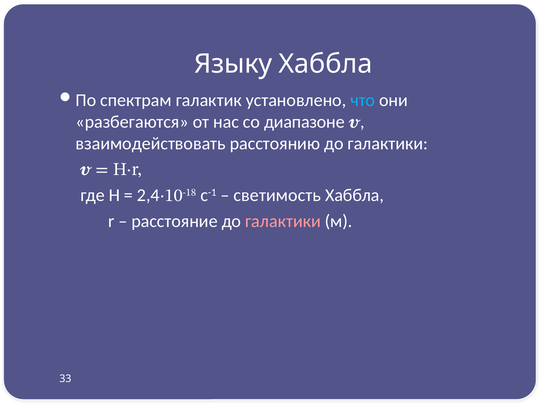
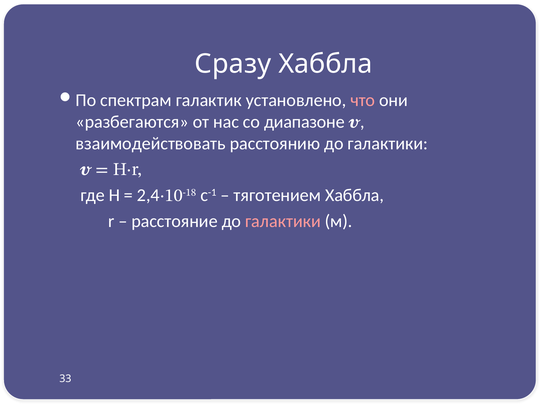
Языку: Языку -> Сразу (233, 64)
что colour: light blue -> pink (363, 100)
светимость: светимость -> тяготением (277, 195)
